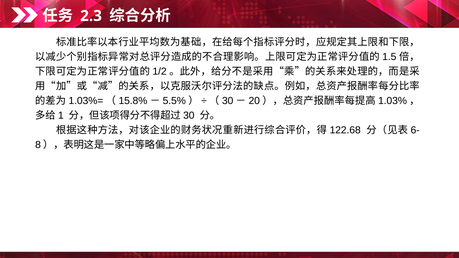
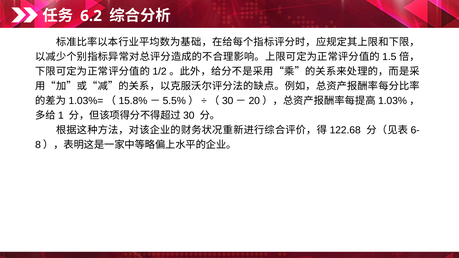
2.3: 2.3 -> 6.2 (91, 16)
